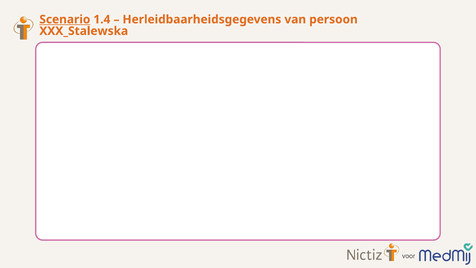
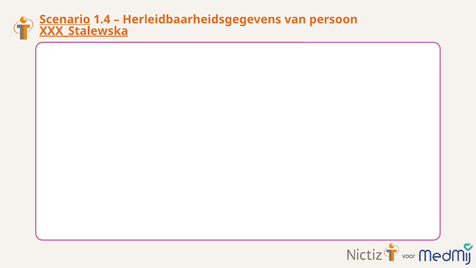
XXX_Stalewska underline: none -> present (84, 31)
